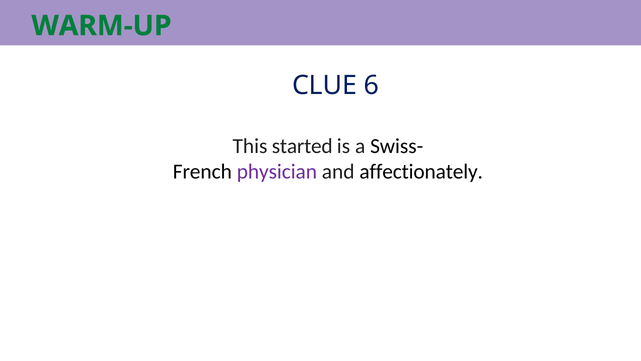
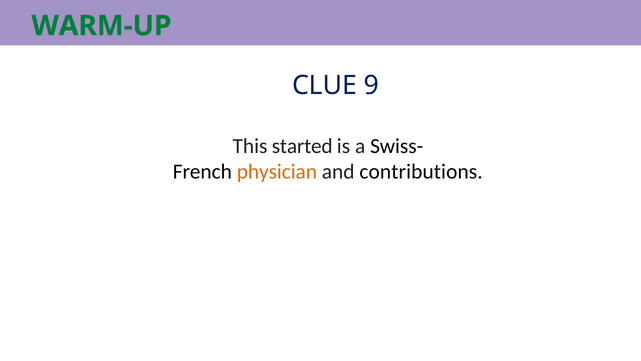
6: 6 -> 9 (371, 85)
physician colour: purple -> orange (277, 171)
affectionately: affectionately -> contributions (421, 171)
